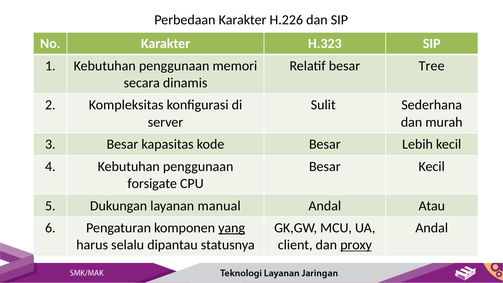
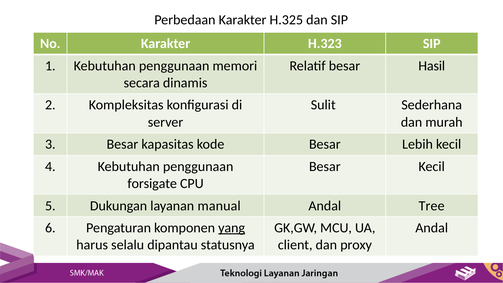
H.226: H.226 -> H.325 (286, 20)
Tree: Tree -> Hasil (432, 66)
Atau: Atau -> Tree (432, 206)
proxy underline: present -> none (356, 245)
